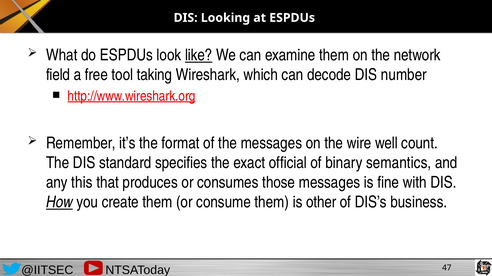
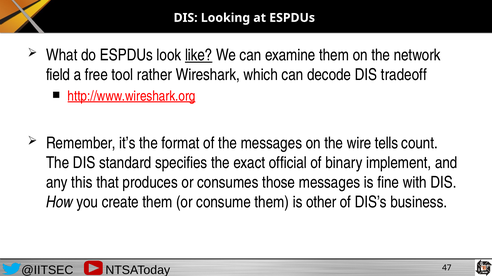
taking: taking -> rather (154, 75)
number: number -> tradeoff (404, 75)
well: well -> tells (386, 144)
semantics: semantics -> implement (399, 163)
How underline: present -> none (59, 203)
